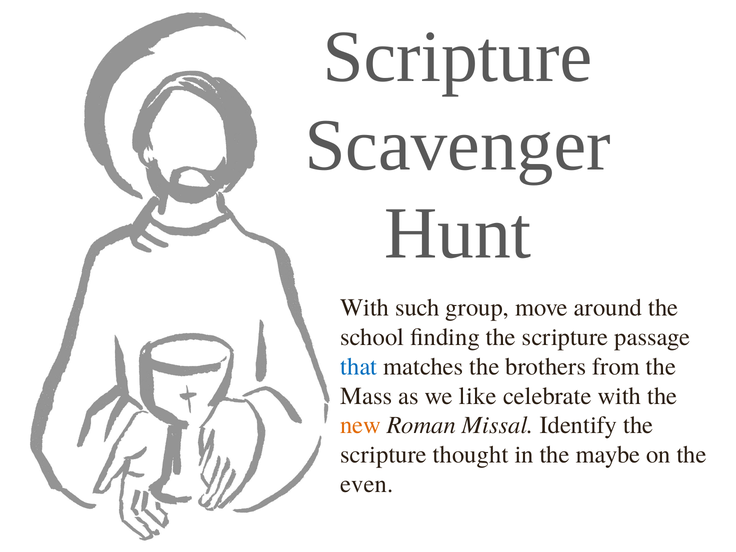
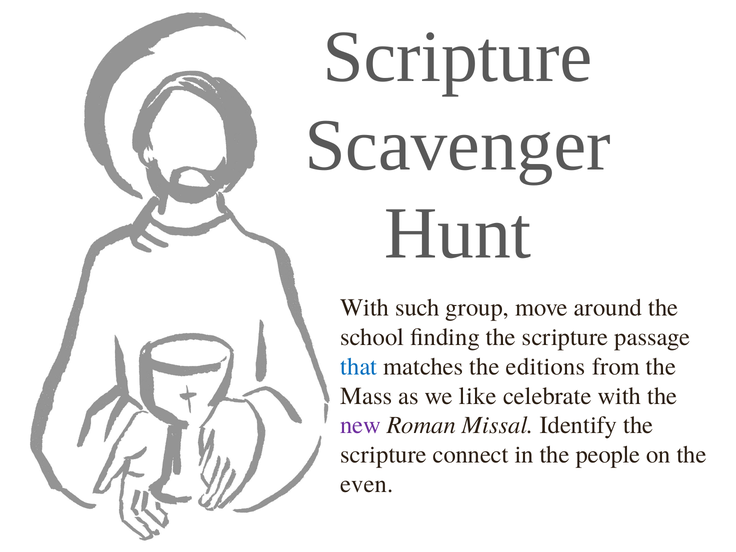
brothers: brothers -> editions (546, 367)
new colour: orange -> purple (361, 425)
thought: thought -> connect (471, 455)
maybe: maybe -> people (608, 455)
